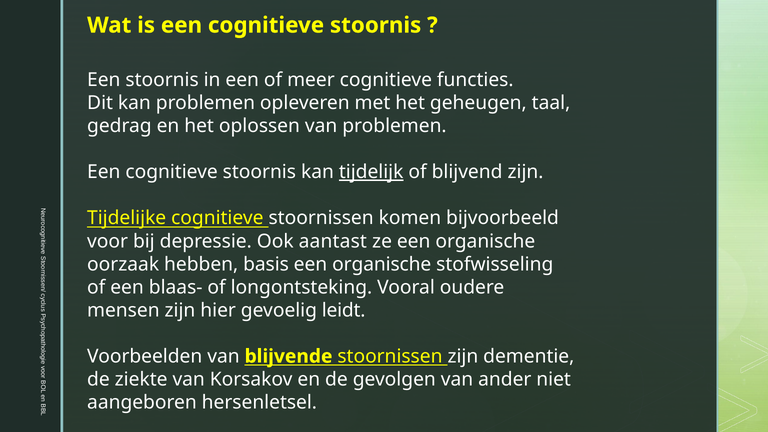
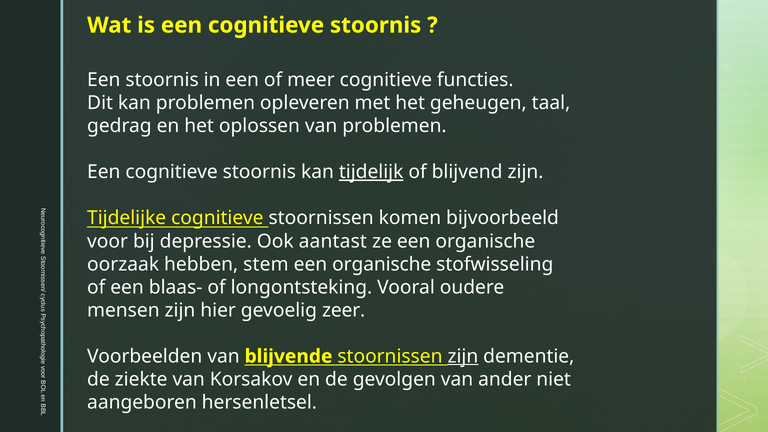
basis: basis -> stem (266, 264)
leidt: leidt -> zeer (344, 310)
zijn underline: none -> present (463, 356)
